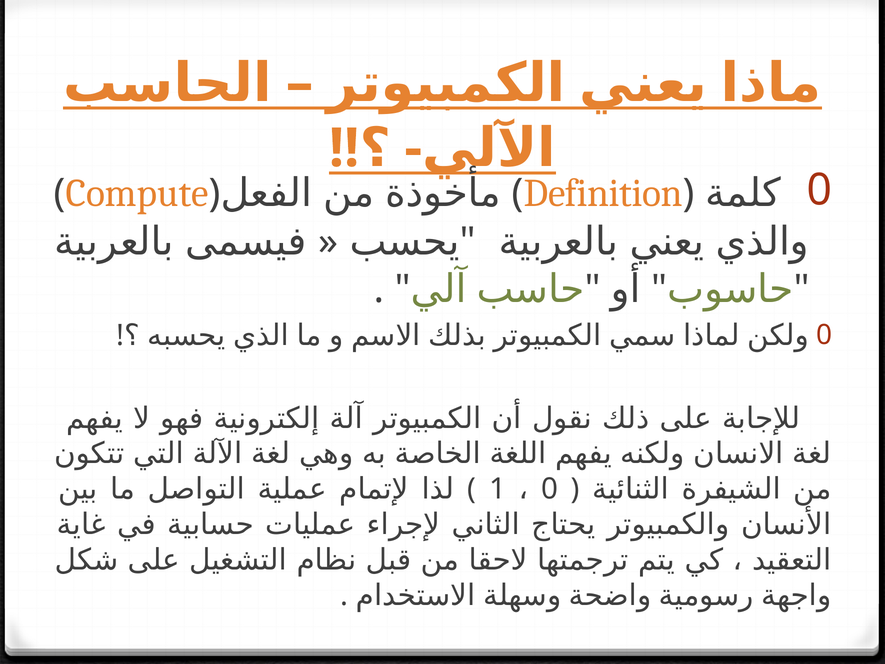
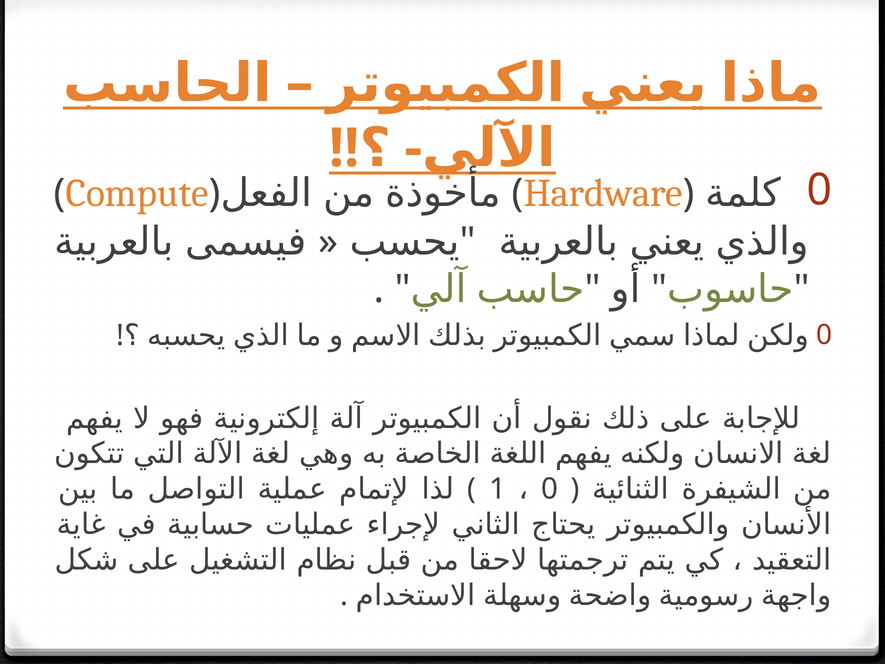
Definition: Definition -> Hardware (603, 193)
